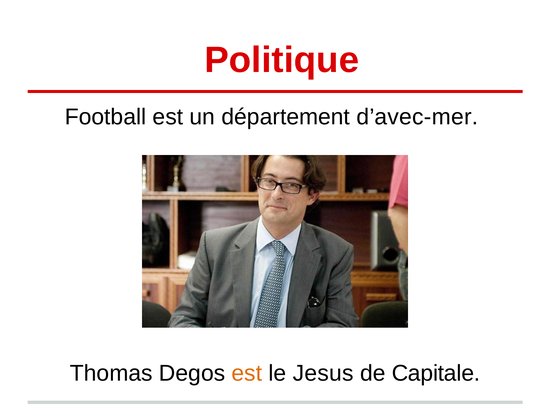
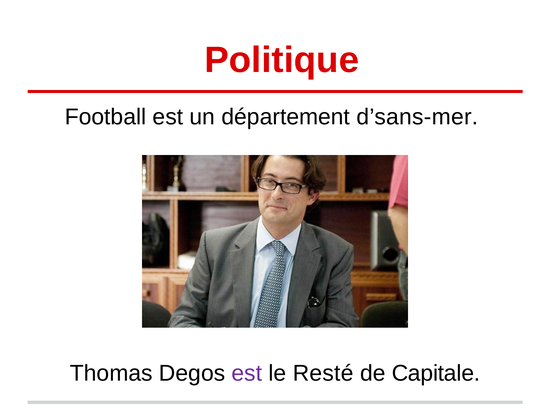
d’avec-mer: d’avec-mer -> d’sans-mer (417, 117)
est colour: orange -> purple (247, 374)
Jesus: Jesus -> Resté (323, 374)
